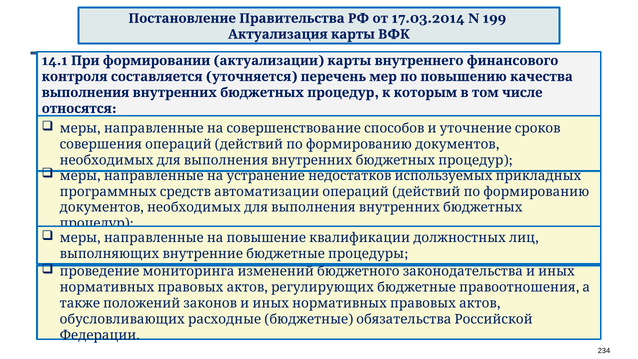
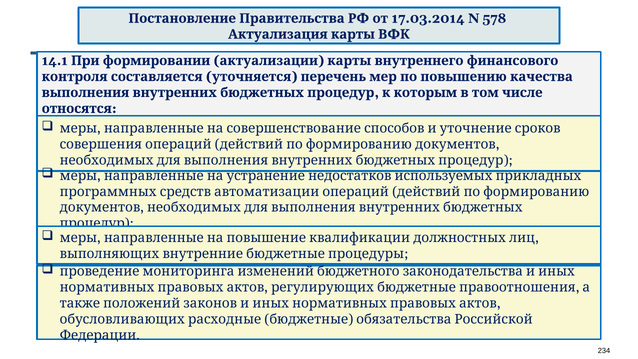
199: 199 -> 578 (494, 18)
